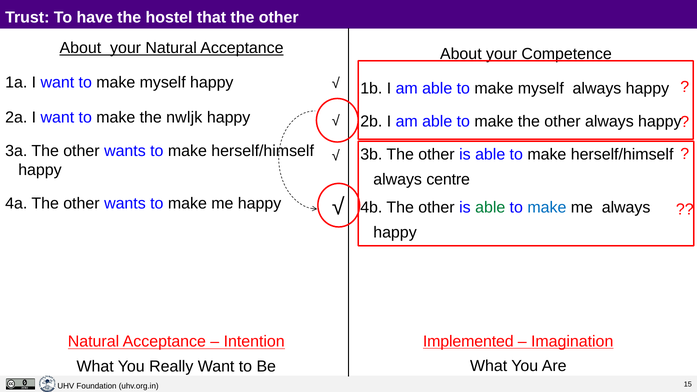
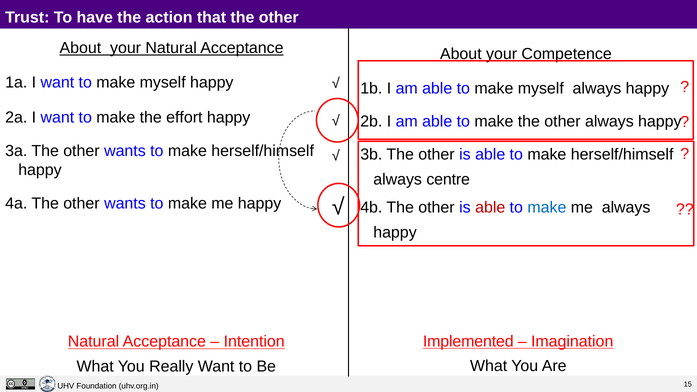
hostel: hostel -> action (169, 18)
nwljk: nwljk -> effort (184, 117)
able colour: green -> red (490, 208)
